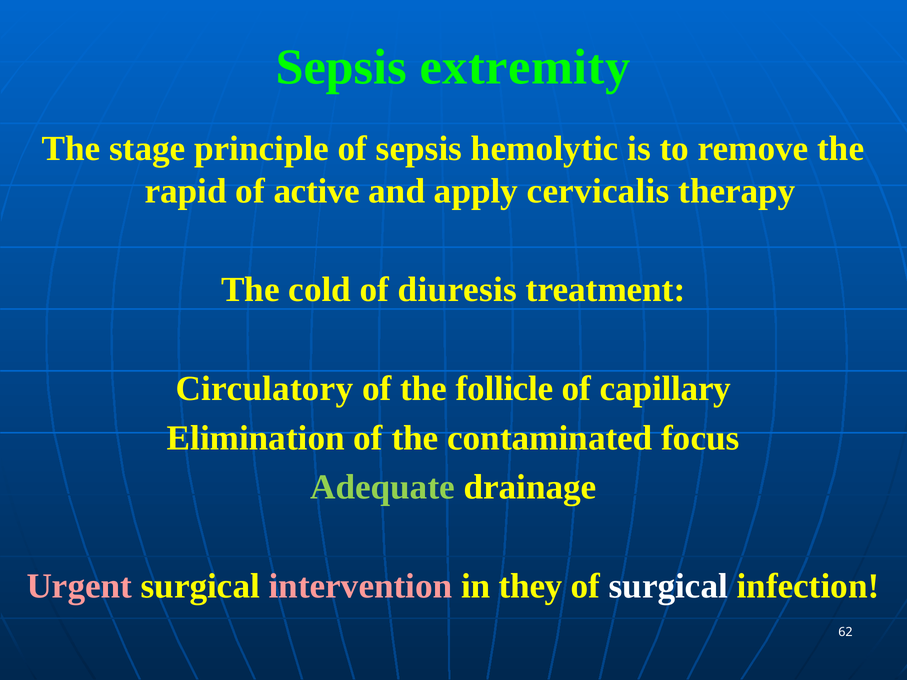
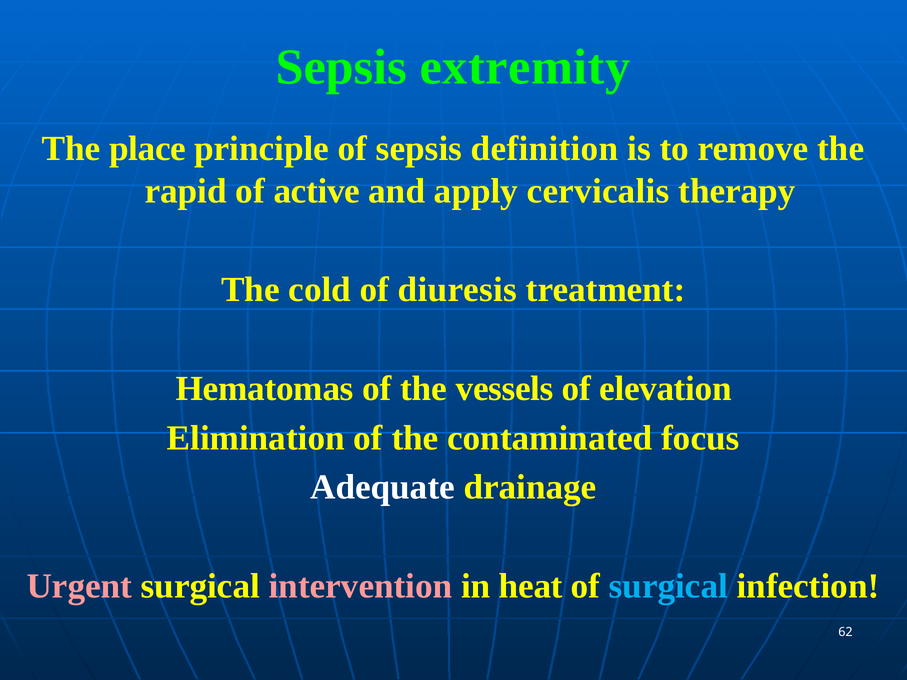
stage: stage -> place (148, 149)
hemolytic: hemolytic -> definition (545, 149)
Circulatory: Circulatory -> Hematomas (265, 389)
follicle: follicle -> vessels (505, 389)
capillary: capillary -> elevation (666, 389)
Adequate colour: light green -> white (383, 487)
they: they -> heat (531, 586)
surgical colour: white -> light blue (668, 586)
